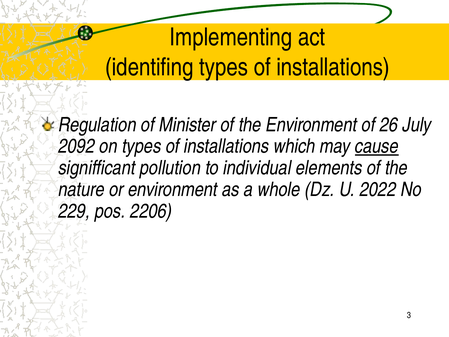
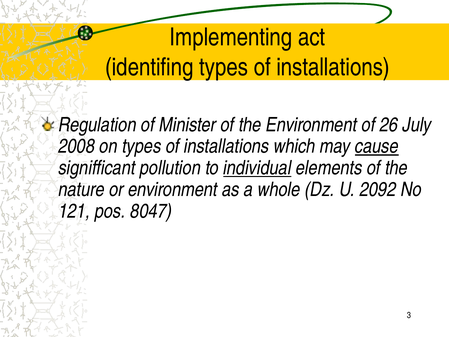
2092: 2092 -> 2008 (77, 146)
individual underline: none -> present (257, 168)
2022: 2022 -> 2092 (378, 189)
229: 229 -> 121 (74, 211)
2206: 2206 -> 8047 (151, 211)
